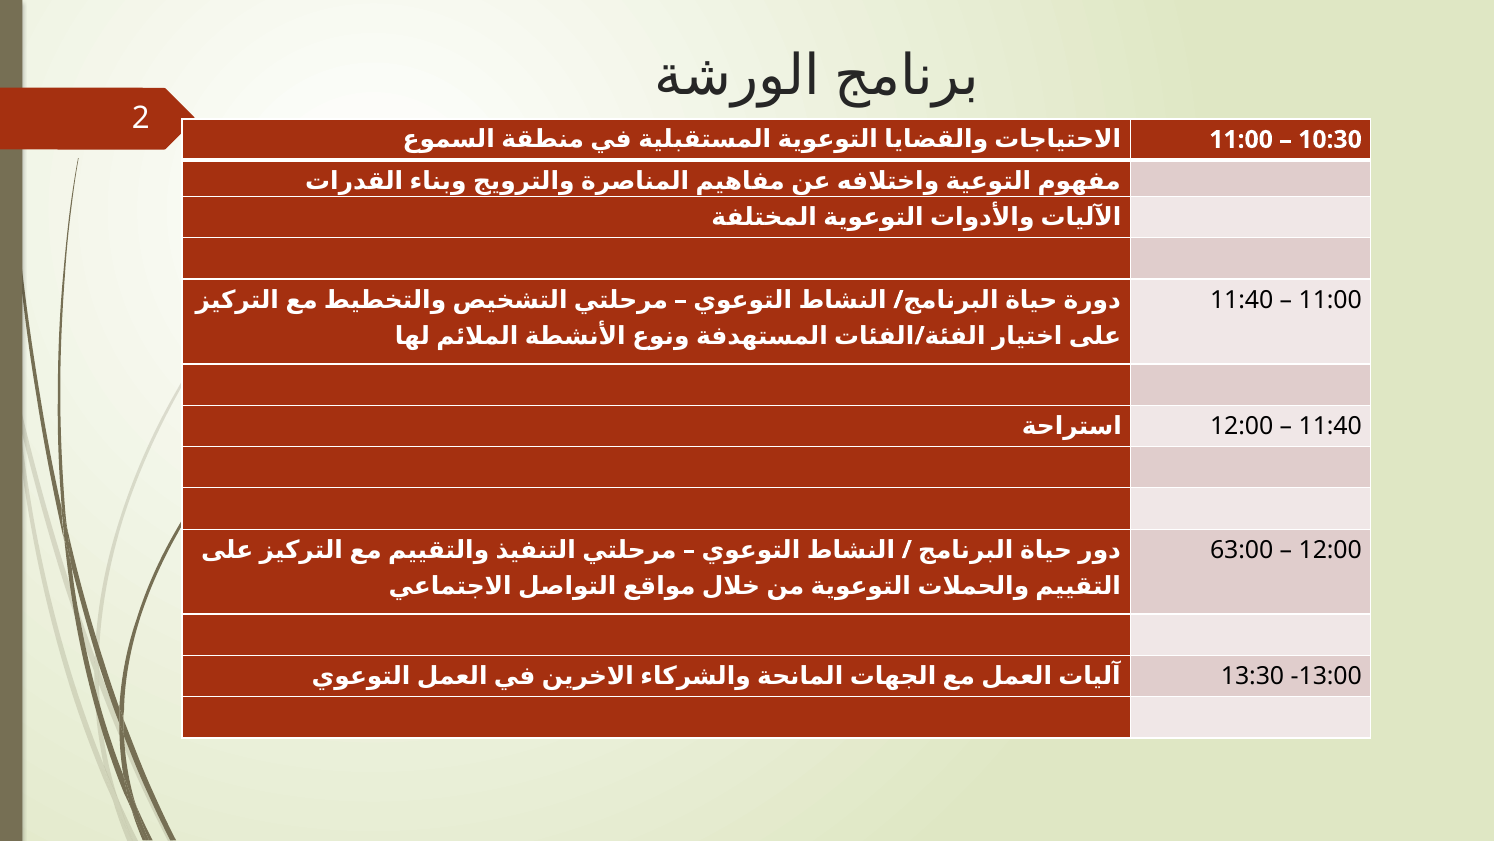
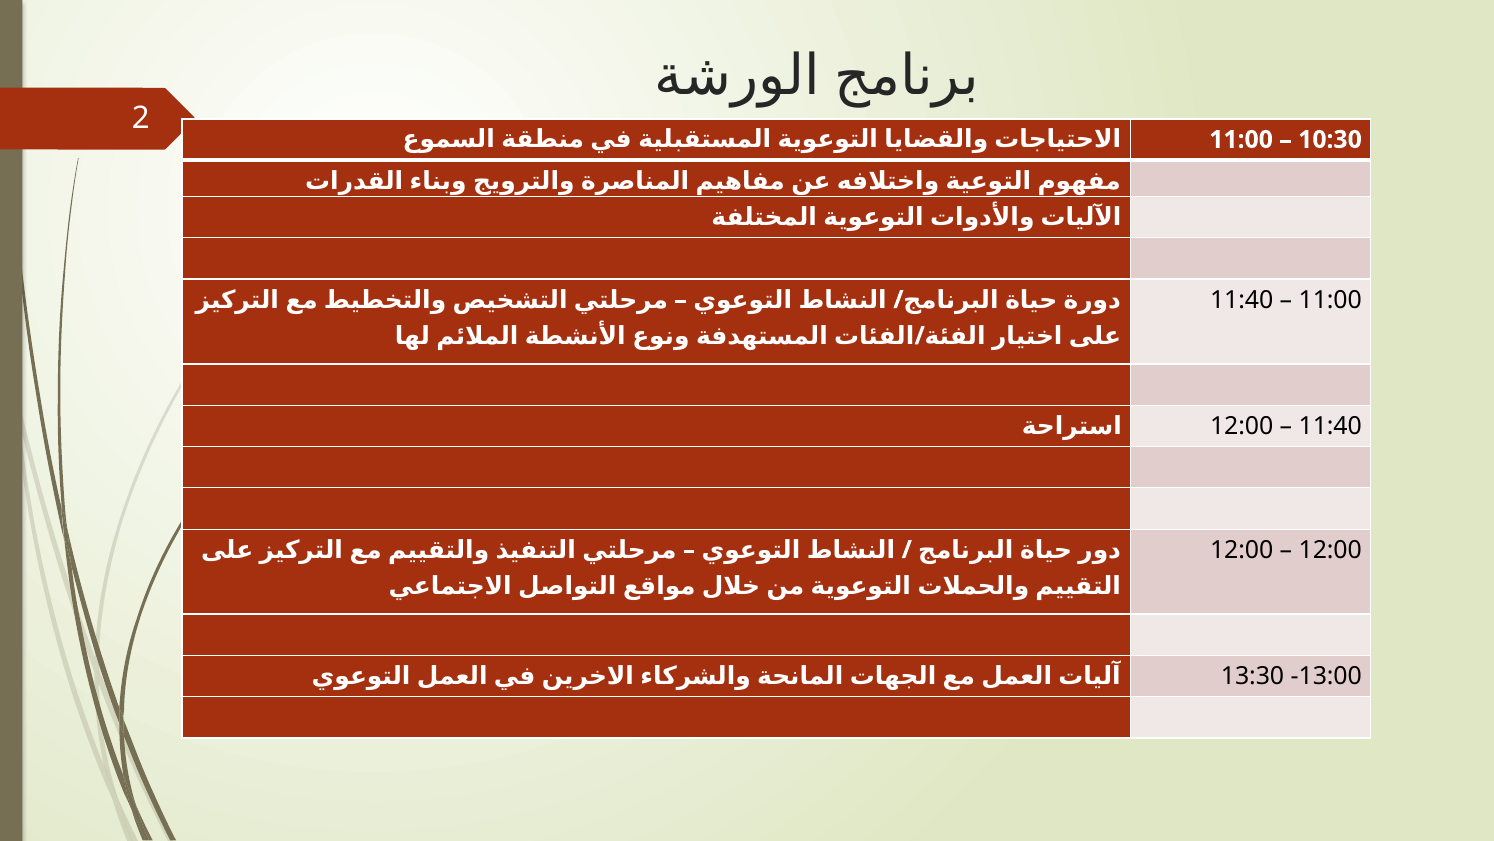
63:00: 63:00 -> 12:00 (1242, 549)
